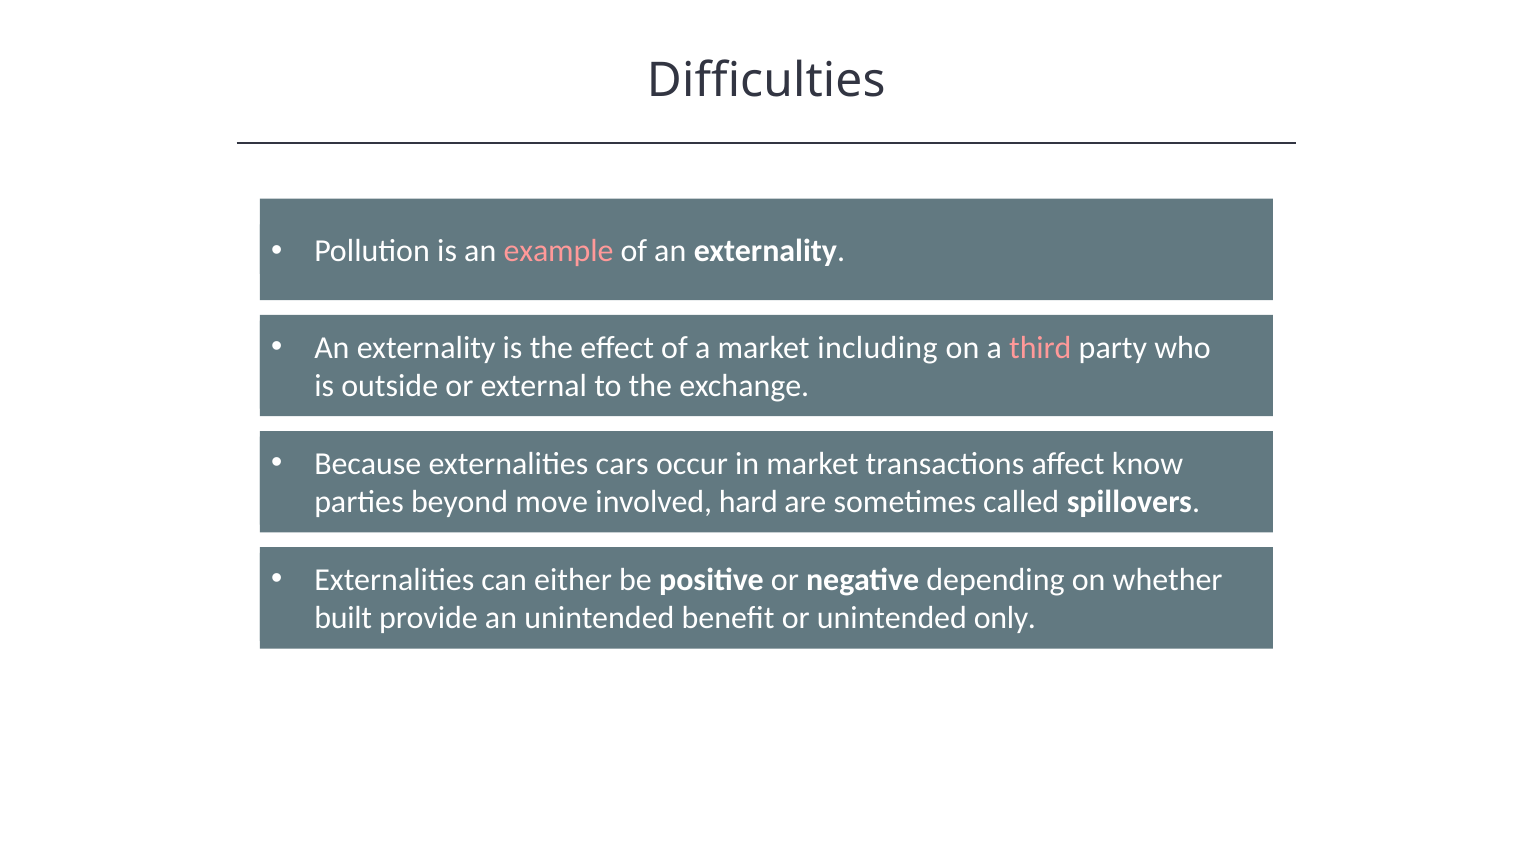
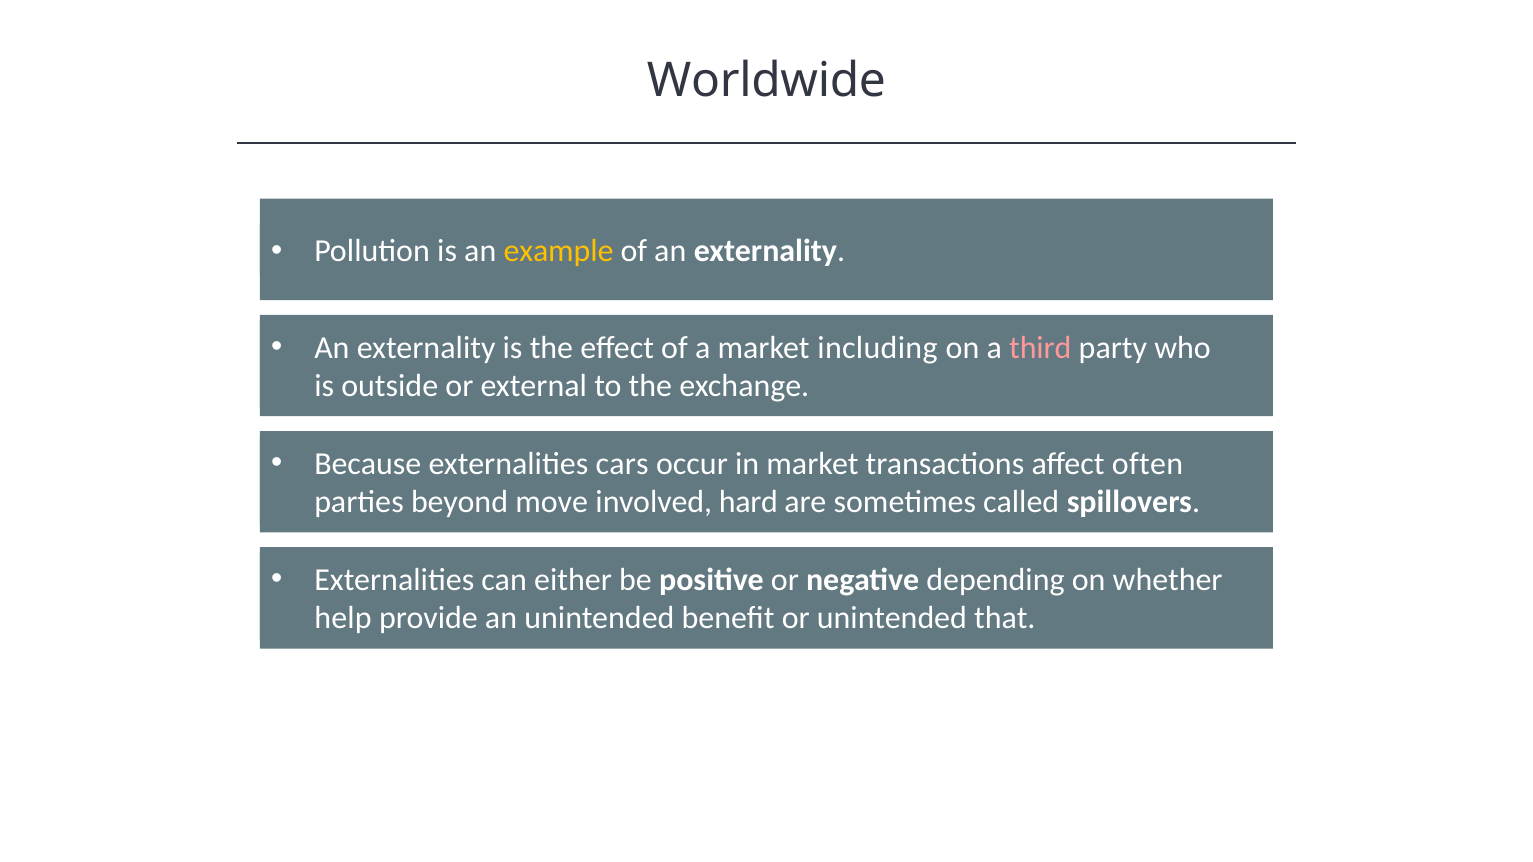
Difficulties: Difficulties -> Worldwide (766, 80)
example colour: pink -> yellow (558, 251)
know: know -> often (1148, 464)
built: built -> help (343, 618)
only: only -> that (1005, 618)
